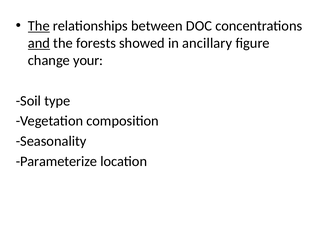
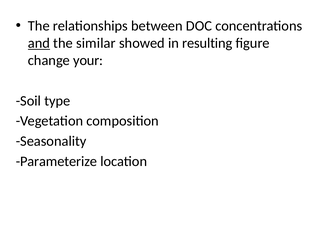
The underline: present -> none (39, 26)
forests: forests -> similar (96, 43)
ancillary: ancillary -> resulting (207, 43)
